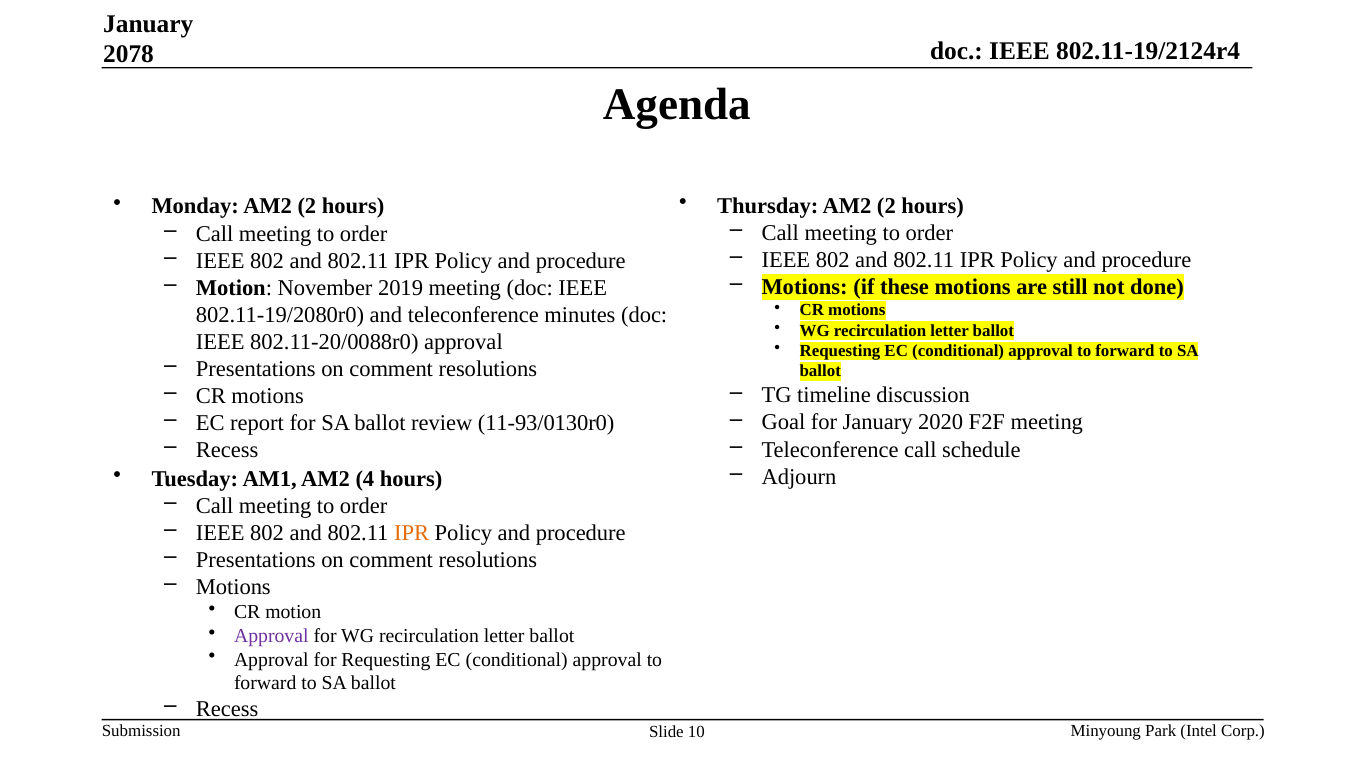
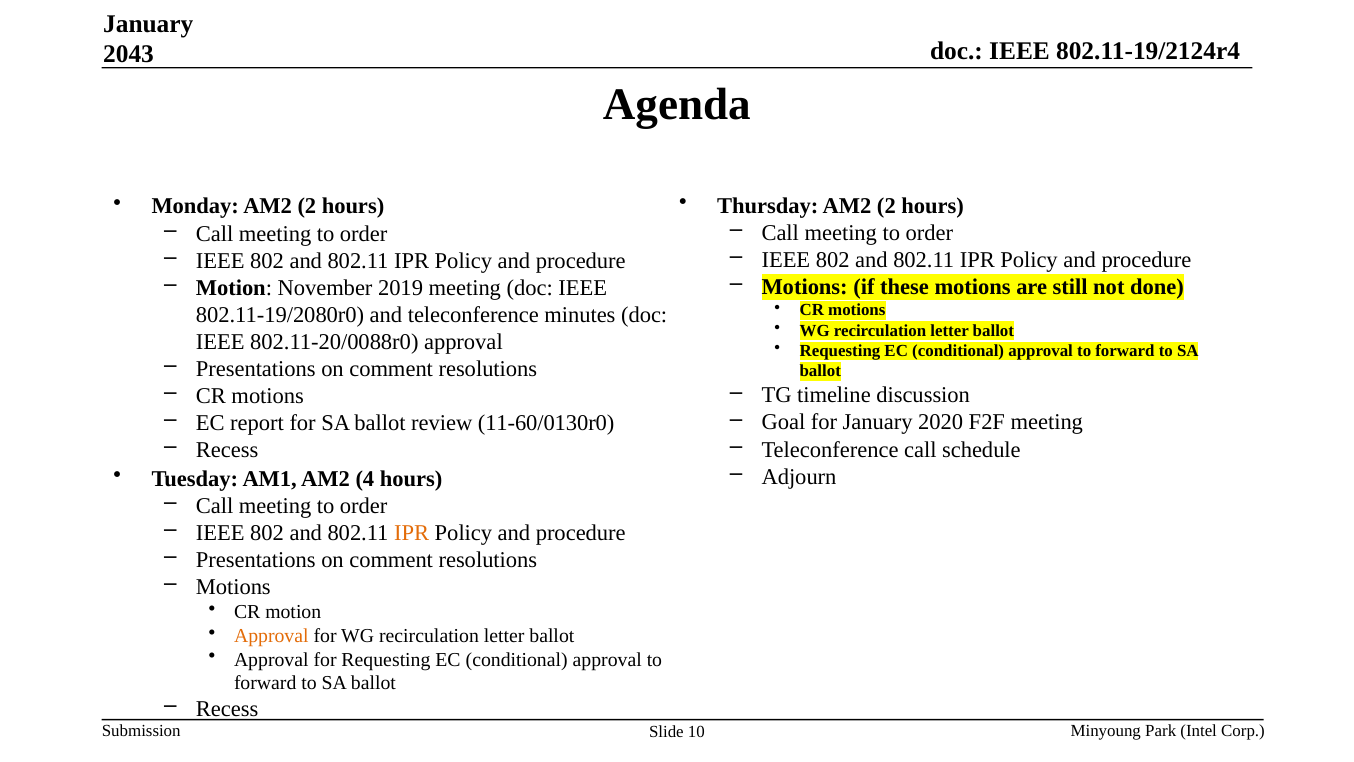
2078: 2078 -> 2043 (129, 54)
11-93/0130r0: 11-93/0130r0 -> 11-60/0130r0 (546, 423)
Approval colour: purple -> orange (271, 636)
